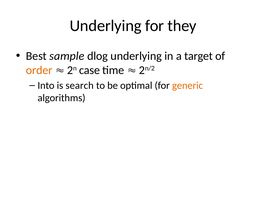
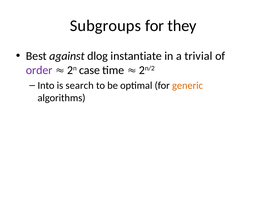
Underlying: Underlying -> Subgroups (105, 26)
sample: sample -> against (67, 56)
dlog underlying: underlying -> instantiate (136, 56)
target: target -> trivial (198, 56)
order colour: orange -> purple (39, 70)
